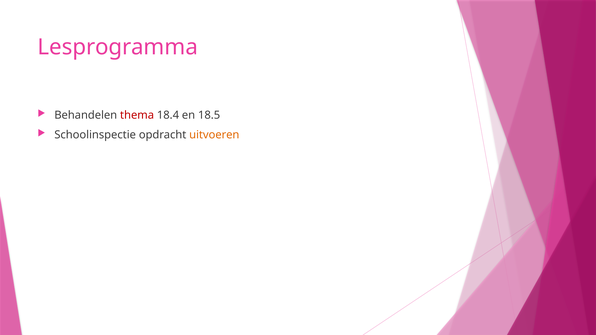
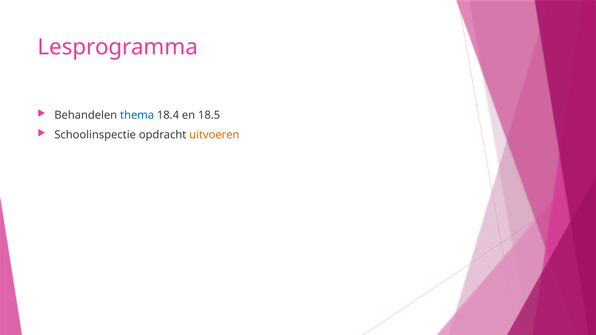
thema colour: red -> blue (137, 115)
